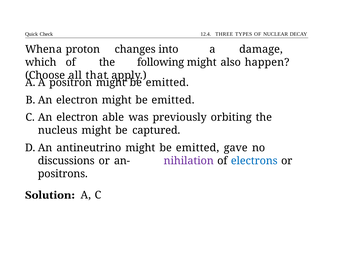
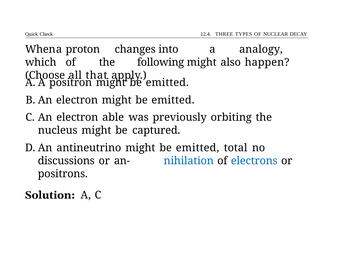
damage: damage -> analogy (261, 49)
gave: gave -> total (236, 147)
nihilation colour: purple -> blue (189, 160)
